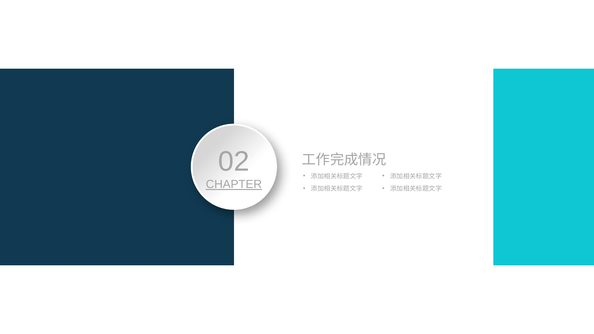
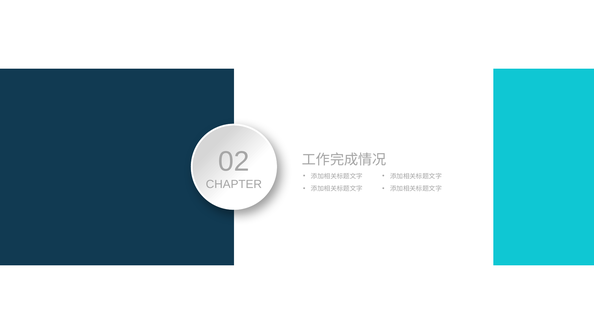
CHAPTER underline: present -> none (234, 185)
